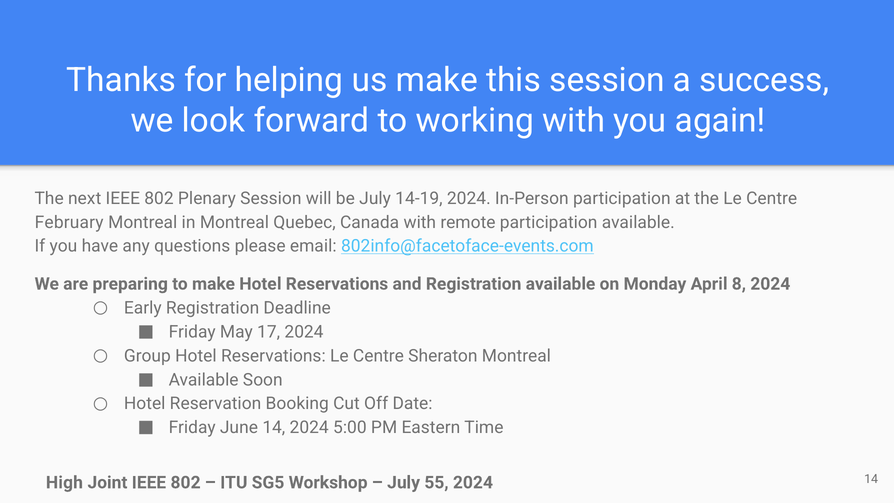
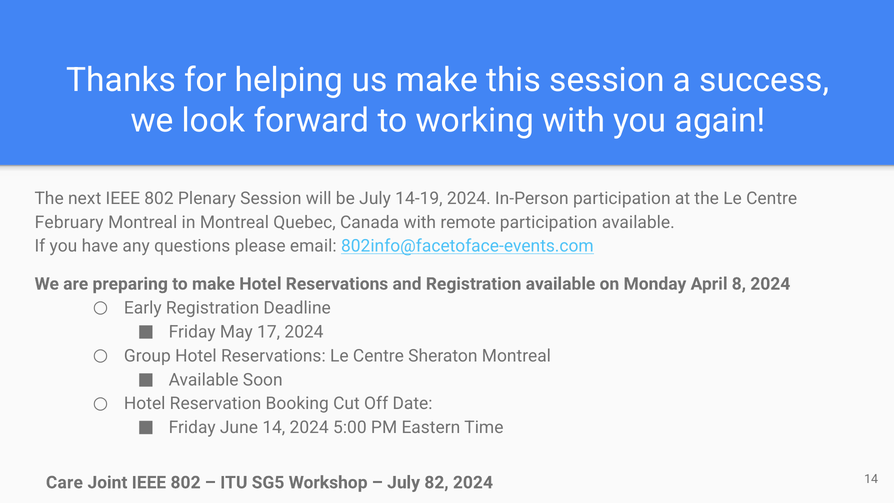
High: High -> Care (64, 482)
55: 55 -> 82 (436, 482)
